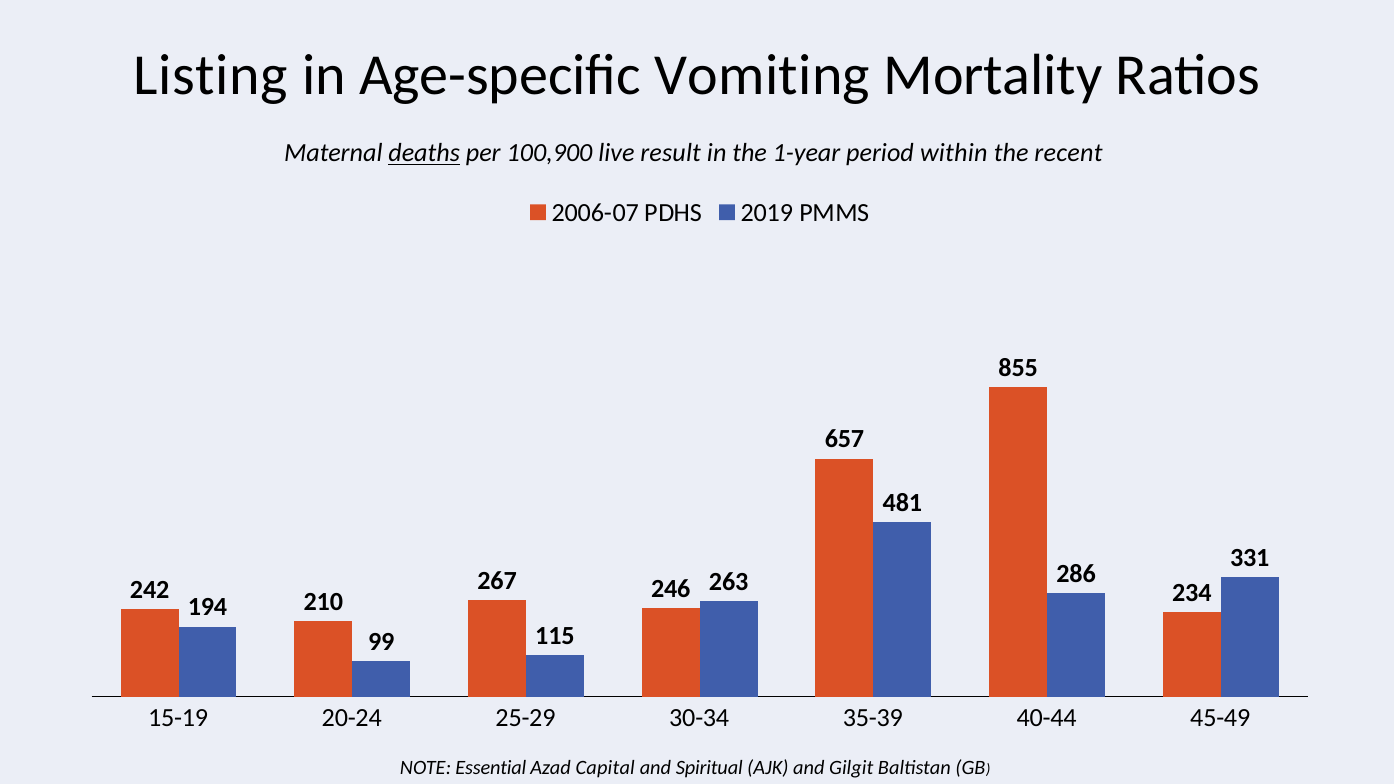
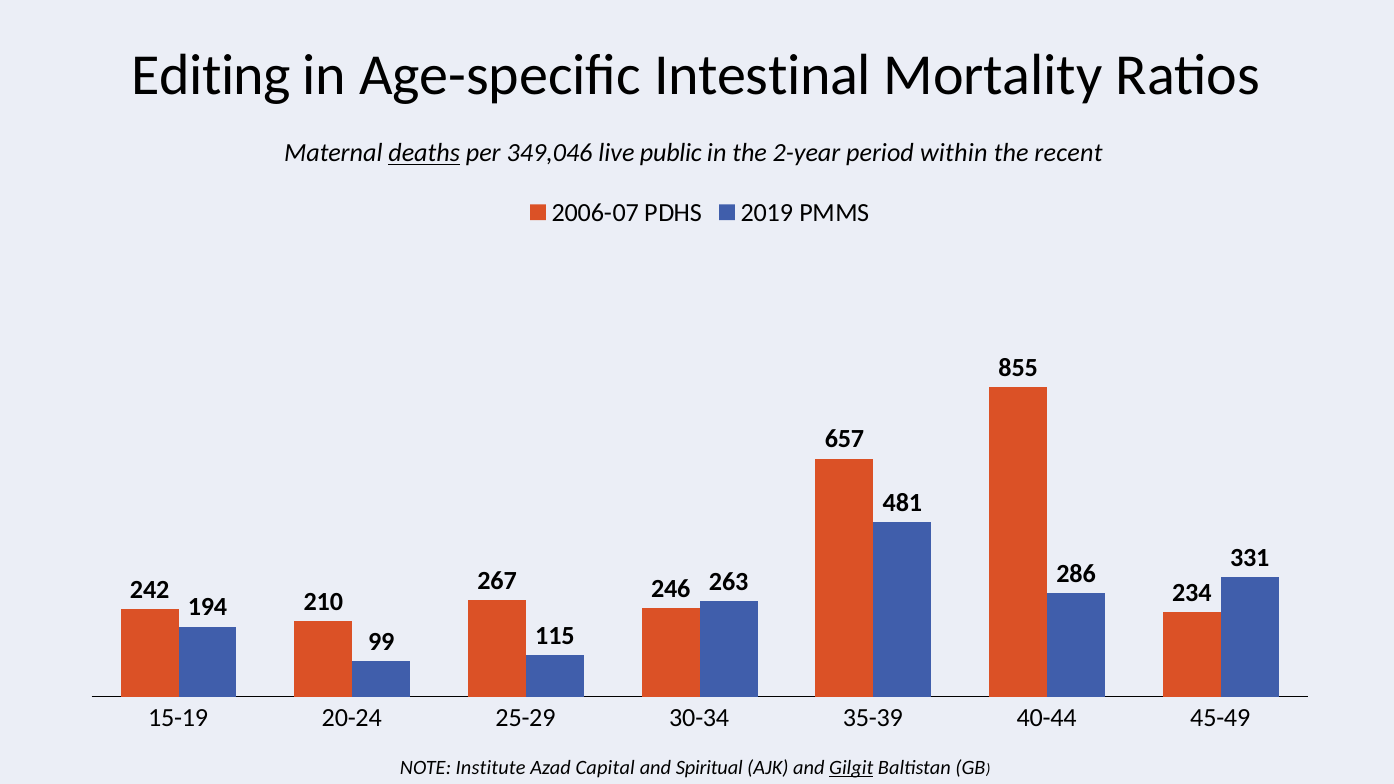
Listing: Listing -> Editing (211, 75)
Vomiting: Vomiting -> Intestinal (763, 75)
100,900: 100,900 -> 349,046 (550, 153)
result: result -> public (671, 153)
1-year: 1-year -> 2-year (807, 153)
Essential: Essential -> Institute (491, 768)
Gilgit underline: none -> present (851, 768)
